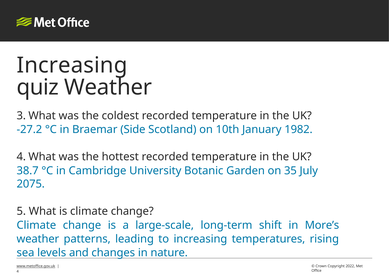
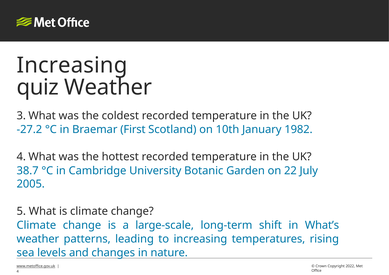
Side: Side -> First (133, 130)
35: 35 -> 22 (290, 171)
2075: 2075 -> 2005 (31, 184)
More’s: More’s -> What’s (322, 225)
